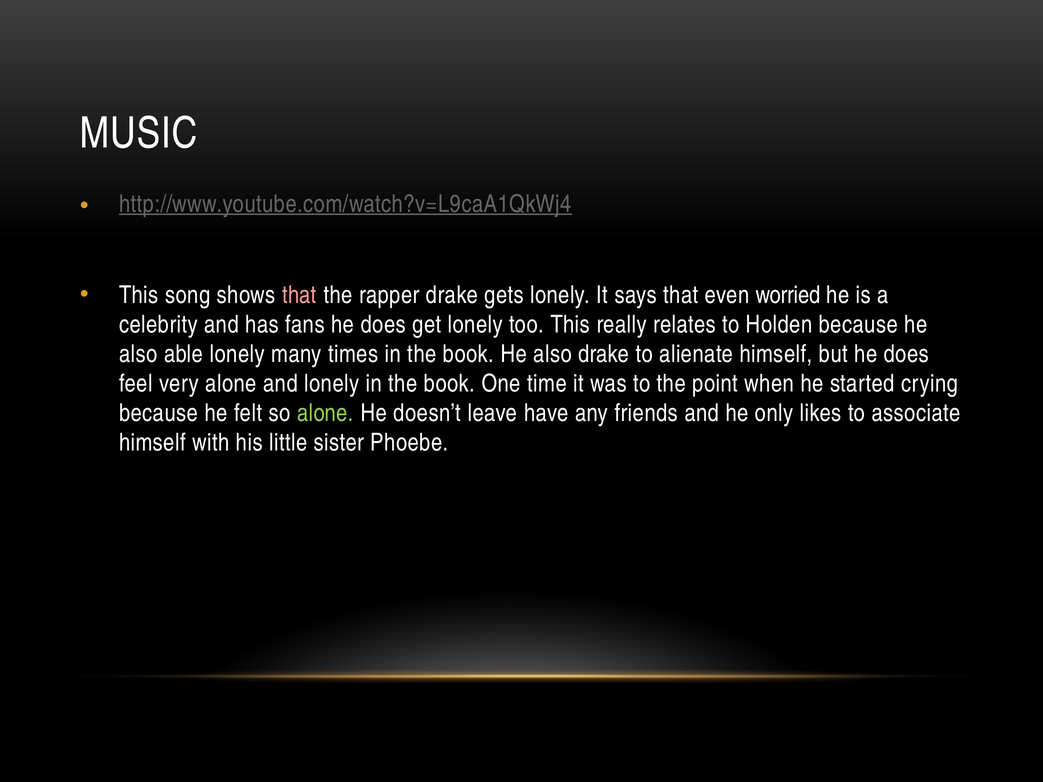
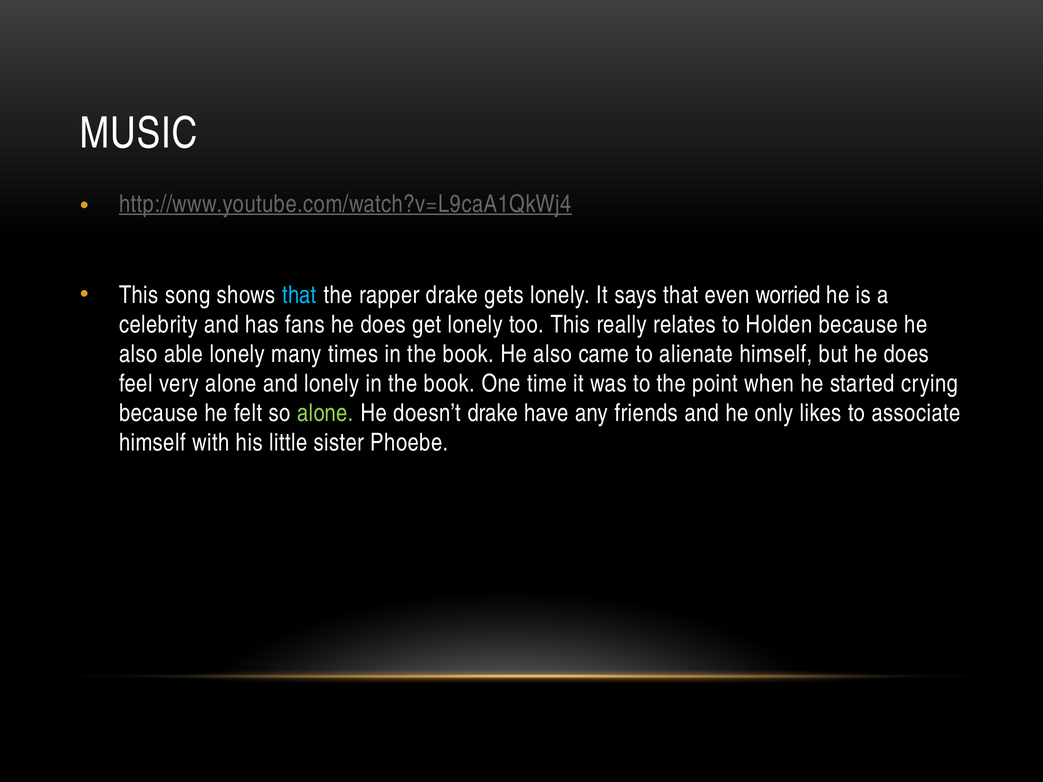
that colour: pink -> light blue (299, 295)
also drake: drake -> came (604, 354)
doesn’t leave: leave -> drake (493, 413)
